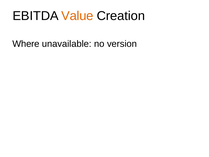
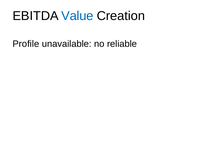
Value colour: orange -> blue (77, 16)
Where: Where -> Profile (26, 44)
version: version -> reliable (122, 44)
